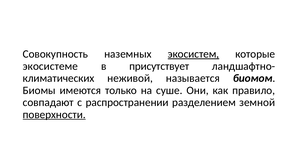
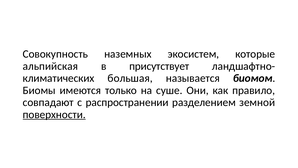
экосистем underline: present -> none (193, 54)
экосистеме: экосистеме -> альпийская (50, 66)
неживой: неживой -> большая (130, 78)
